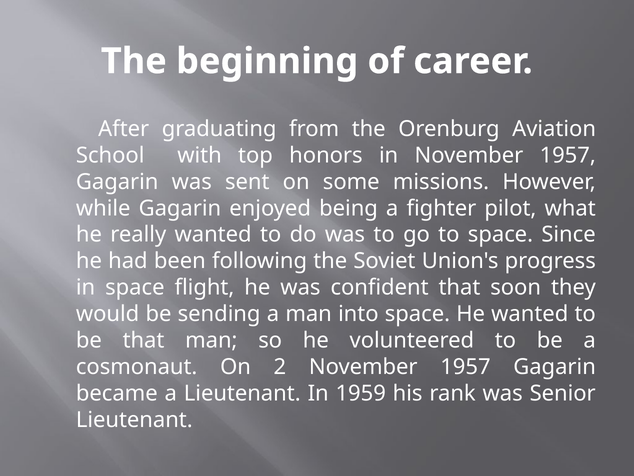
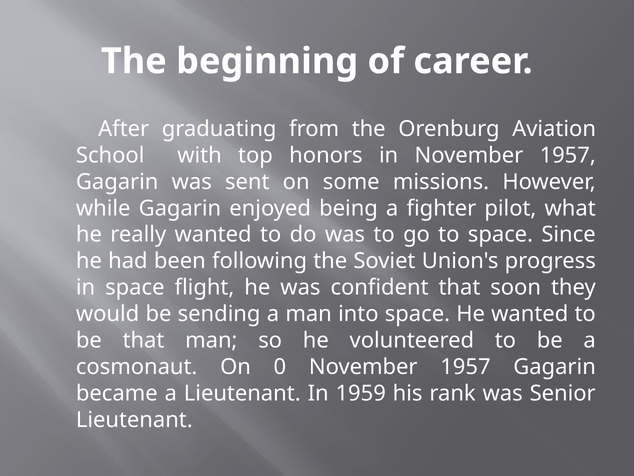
2: 2 -> 0 (280, 366)
